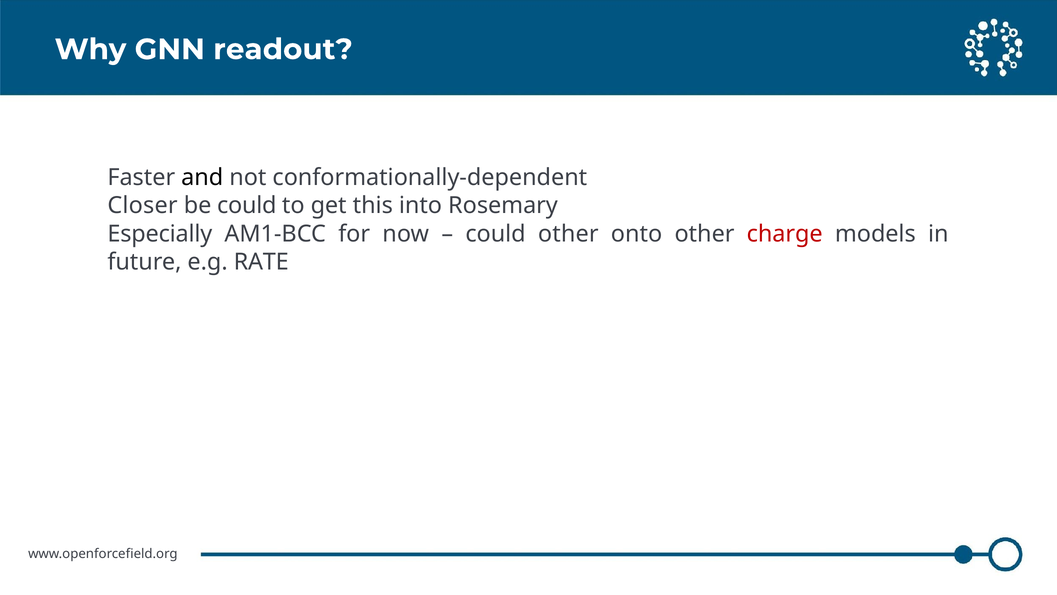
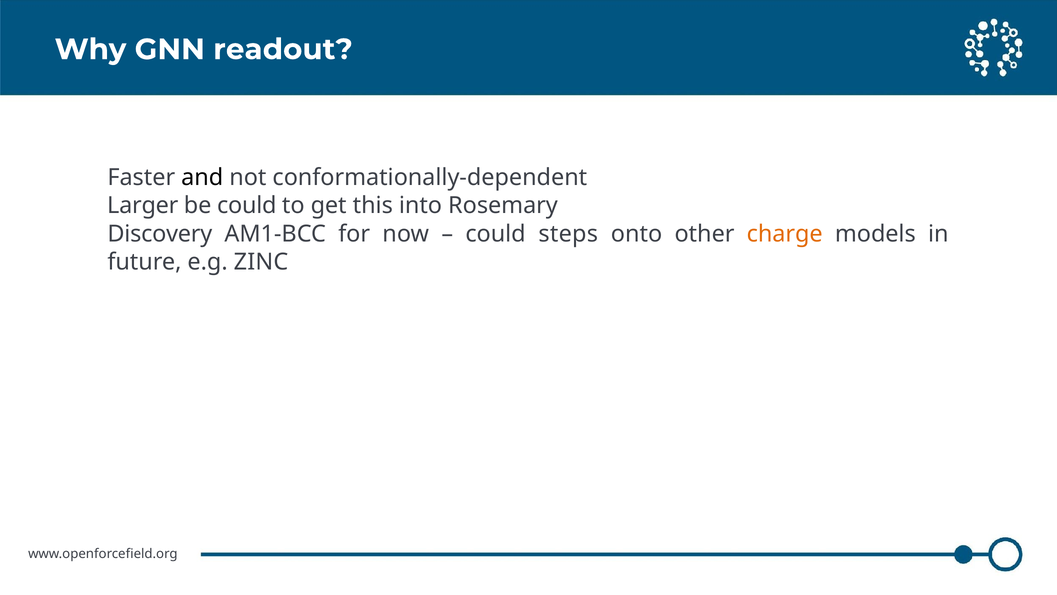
Closer: Closer -> Larger (143, 206)
Especially: Especially -> Discovery (160, 234)
could other: other -> steps (568, 234)
charge colour: red -> orange (785, 234)
RATE: RATE -> ZINC (261, 262)
